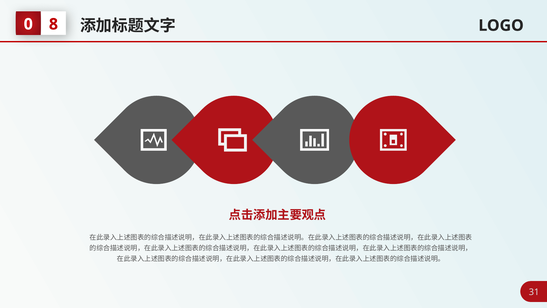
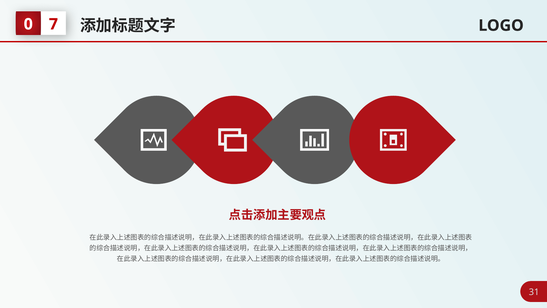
8: 8 -> 7 (53, 24)
